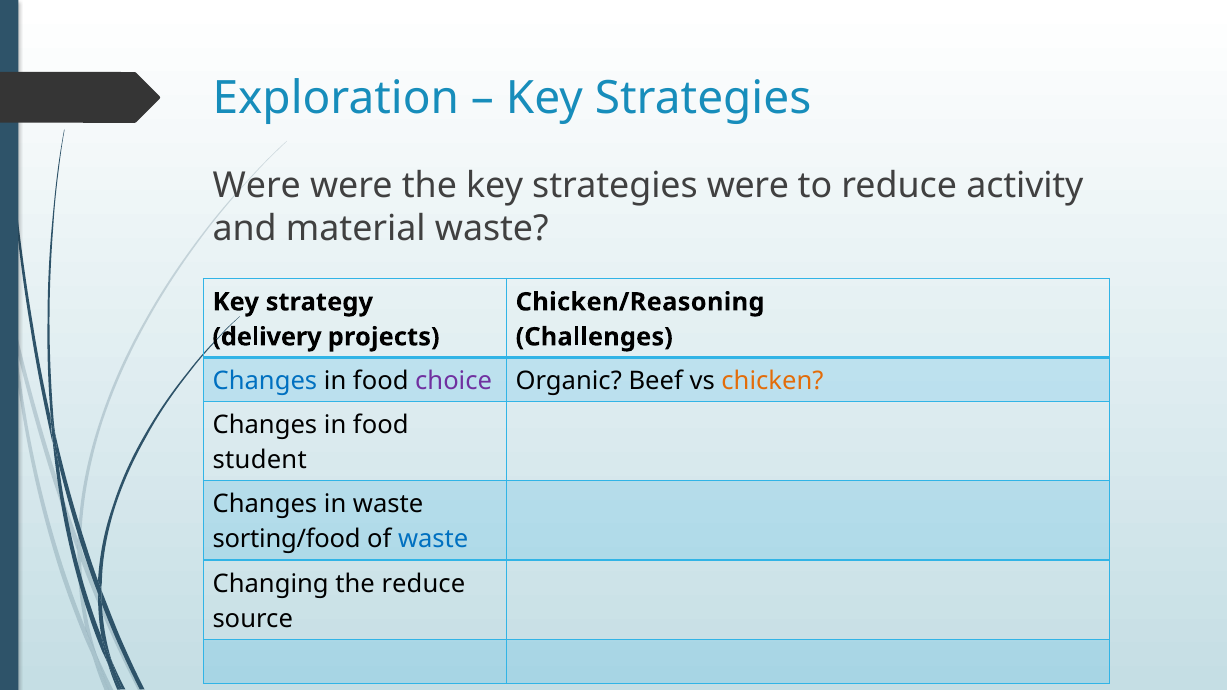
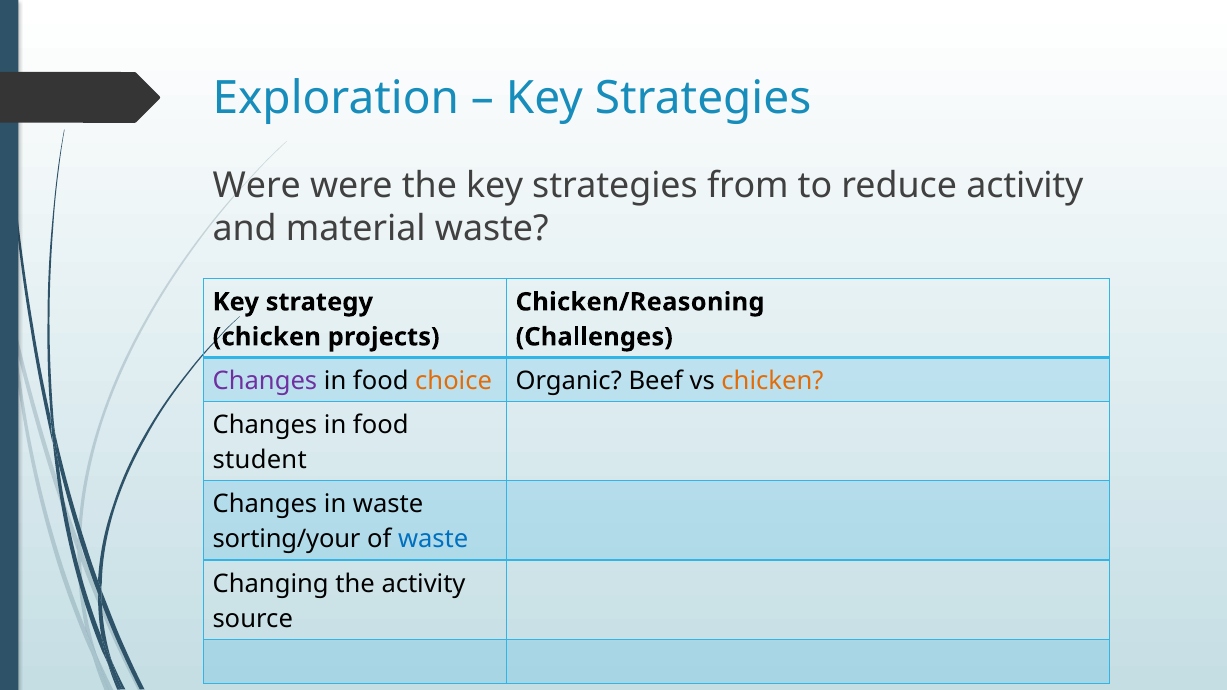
the key strategies were: were -> from (748, 186)
delivery: delivery -> chicken (267, 337)
Changes colour: blue -> purple (265, 381)
choice colour: purple -> orange (454, 381)
sorting/food: sorting/food -> sorting/your (287, 540)
the reduce: reduce -> activity (423, 584)
